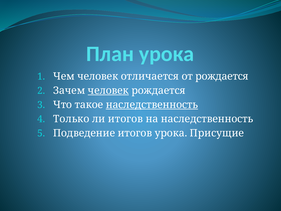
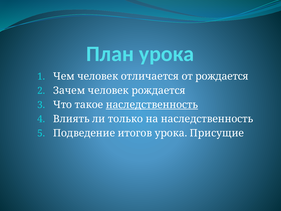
человек underline: present -> none (108, 90)
Только: Только -> Влиять (71, 119)
ли итогов: итогов -> только (125, 119)
